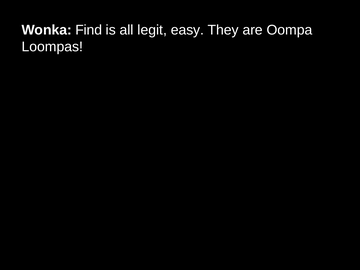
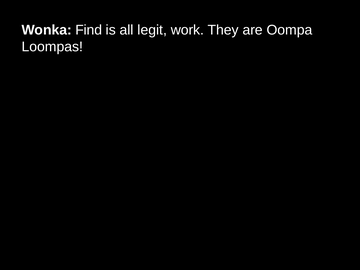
easy: easy -> work (187, 30)
